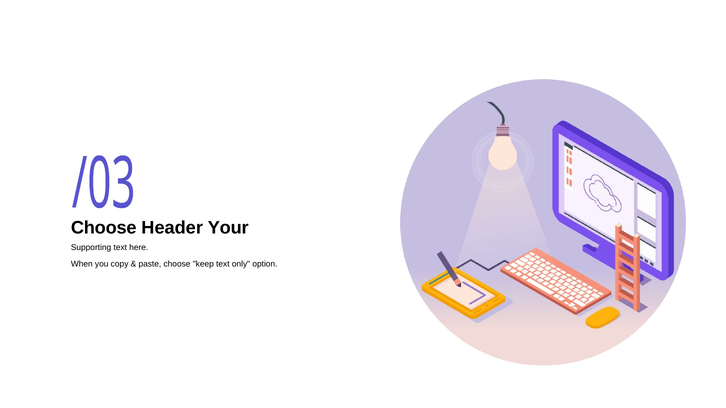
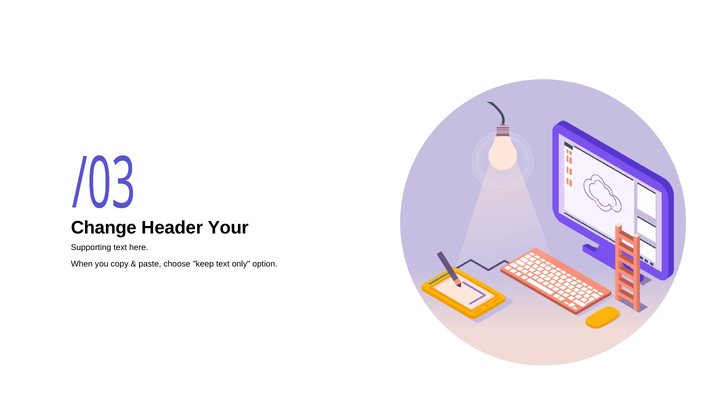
Choose: Choose -> Change (104, 228)
